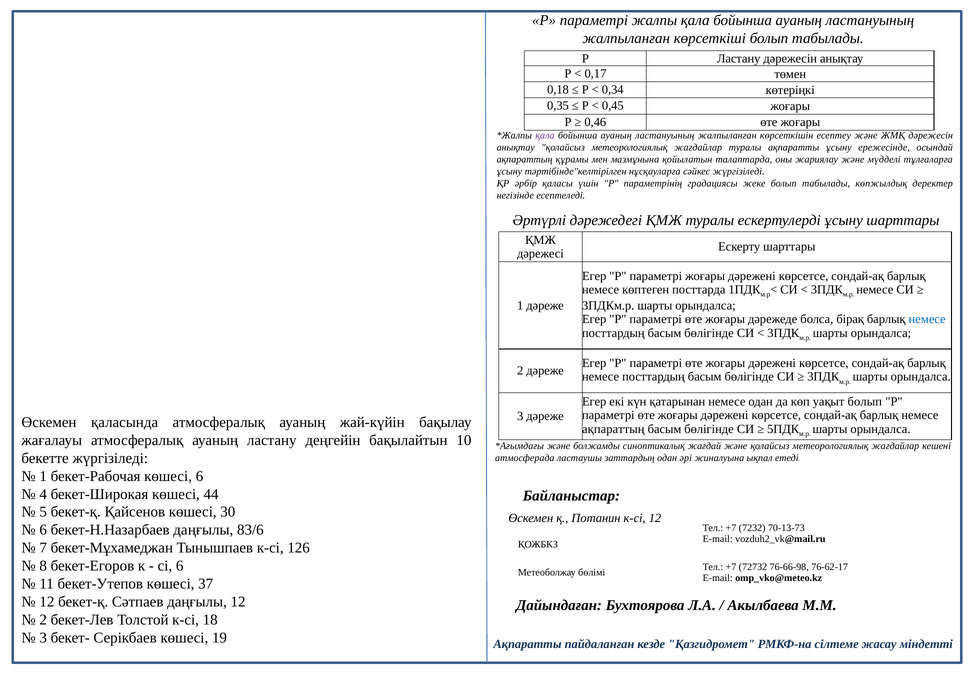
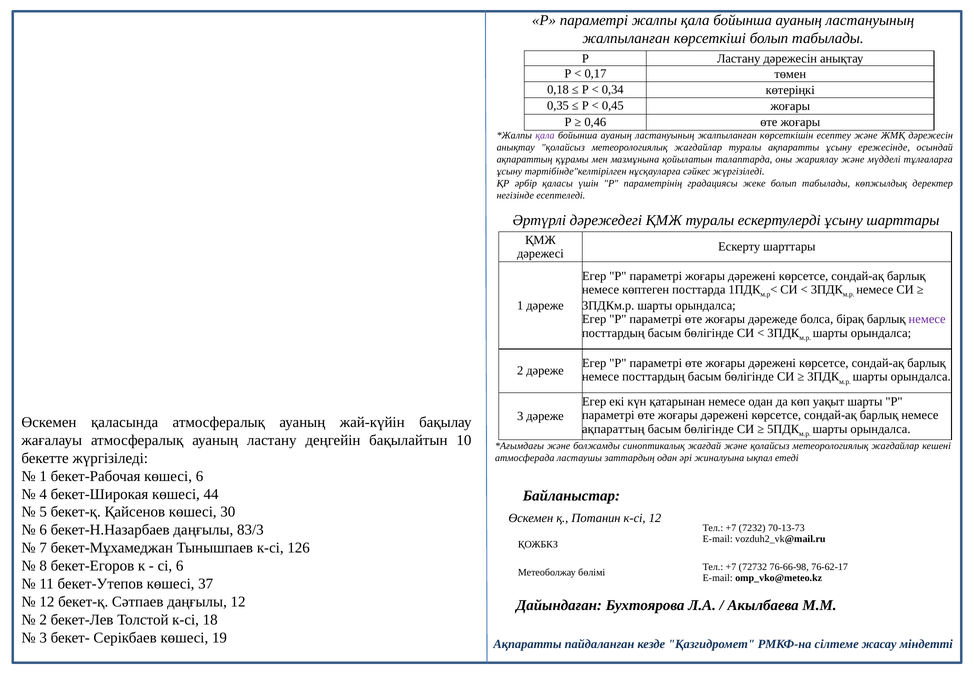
немесе colour: blue -> purple (927, 319)
уақыт болып: болып -> шарты (865, 402)
83/6: 83/6 -> 83/3 (250, 530)
